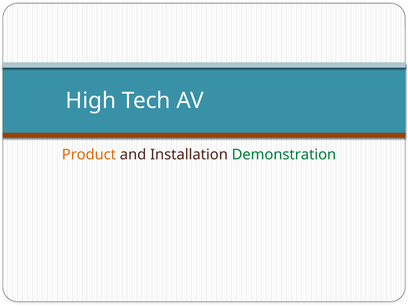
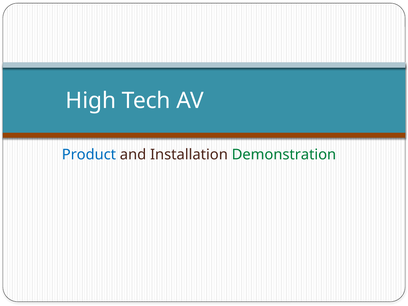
Product colour: orange -> blue (89, 155)
